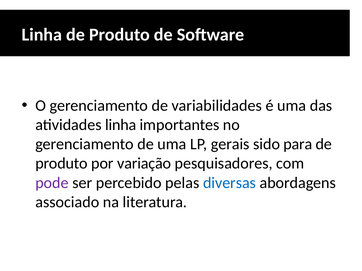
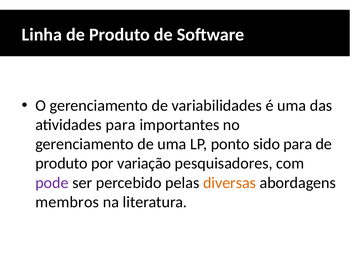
atividades linha: linha -> para (121, 125)
gerais: gerais -> ponto (230, 144)
diversas colour: blue -> orange (230, 183)
associado: associado -> membros (67, 202)
